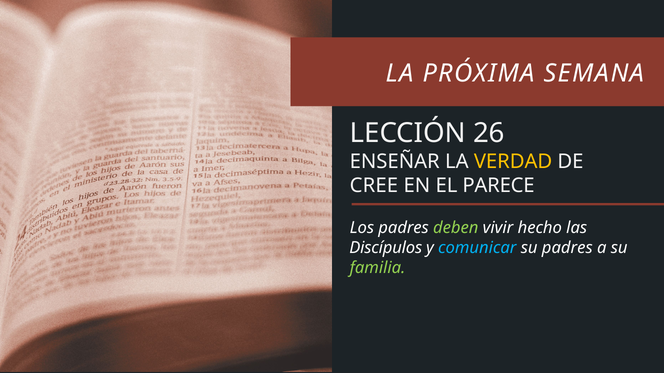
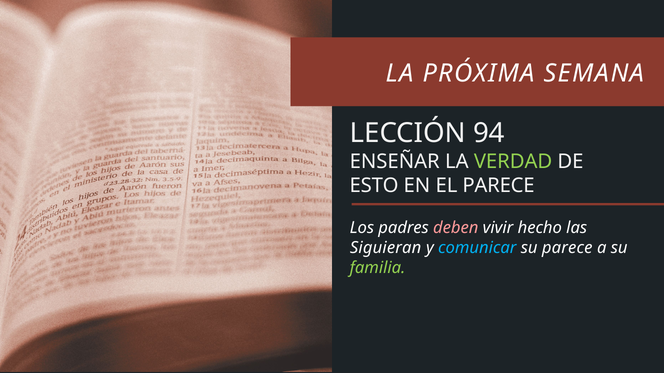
26: 26 -> 94 (489, 133)
VERDAD colour: yellow -> light green (513, 162)
CREE: CREE -> ESTO (374, 186)
deben colour: light green -> pink (456, 228)
Discípulos: Discípulos -> Siguieran (386, 248)
su padres: padres -> parece (567, 248)
